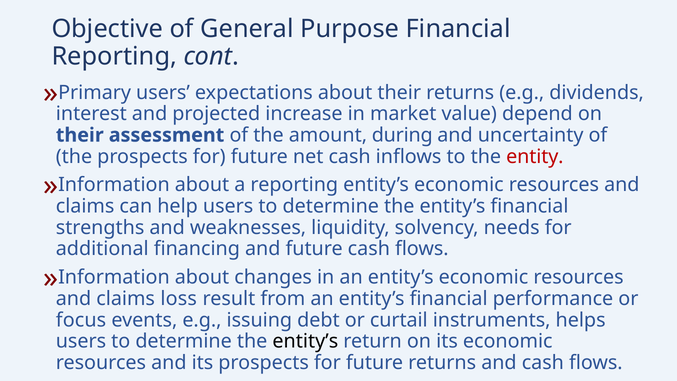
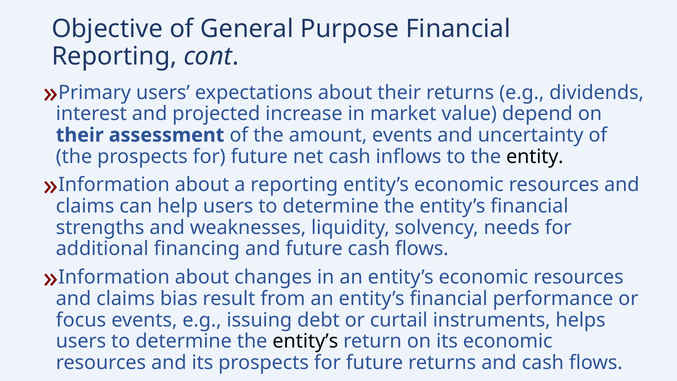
amount during: during -> events (402, 135)
entity colour: red -> black (535, 156)
loss: loss -> bias (179, 299)
